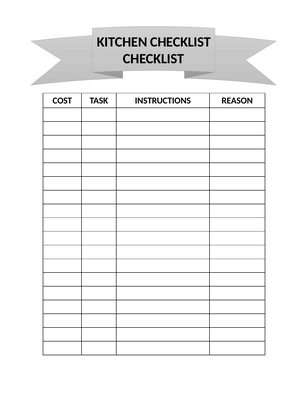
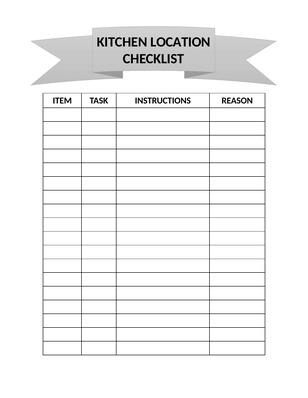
KITCHEN CHECKLIST: CHECKLIST -> LOCATION (180, 42)
COST: COST -> ITEM (62, 101)
